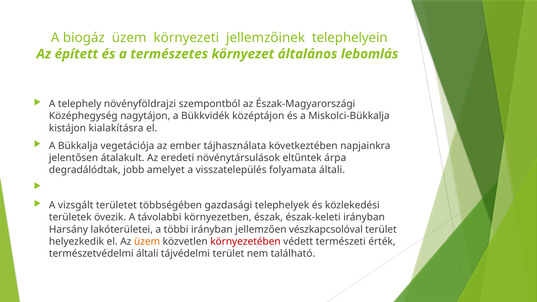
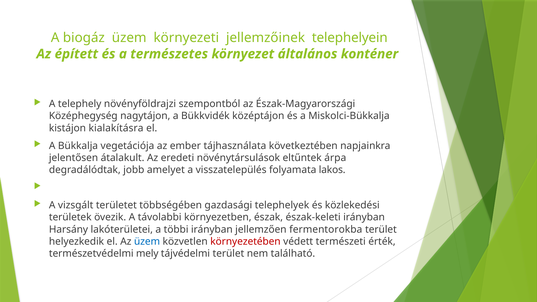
lebomlás: lebomlás -> konténer (370, 54)
folyamata általi: általi -> lakos (332, 170)
vészkapcsolóval: vészkapcsolóval -> fermentorokba (326, 229)
üzem colour: orange -> blue (147, 242)
természetvédelmi általi: általi -> mely (147, 254)
